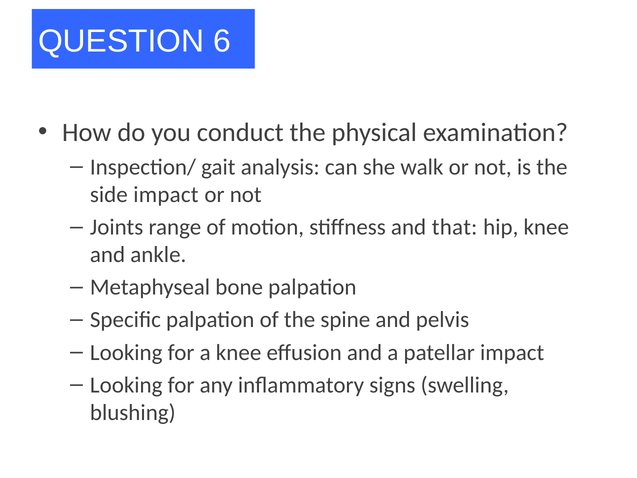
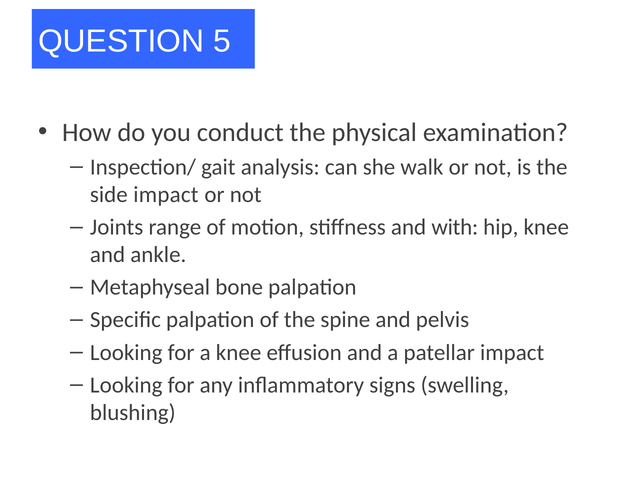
6: 6 -> 5 (222, 41)
that: that -> with (455, 227)
